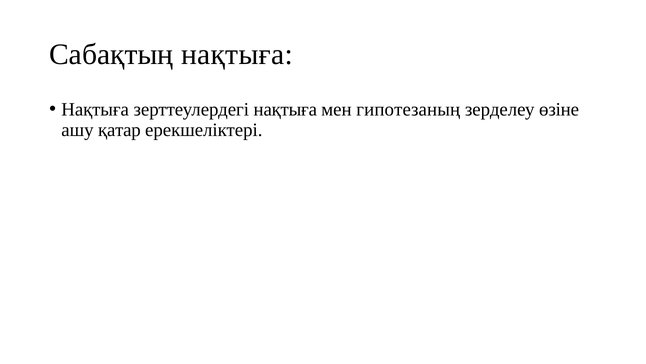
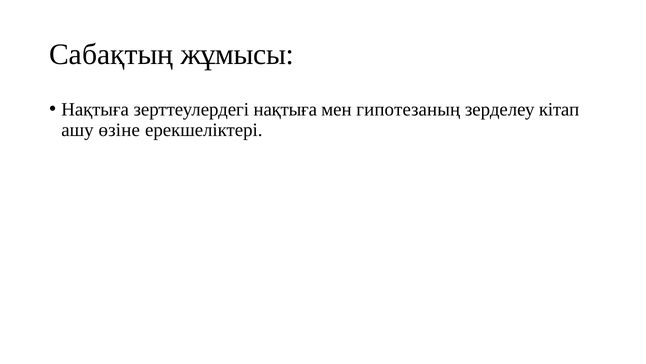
Сабақтың нақтыға: нақтыға -> жұмысы (237, 54)
өзіне: өзіне -> кітап (559, 109)
қатар: қатар -> өзіне (119, 130)
